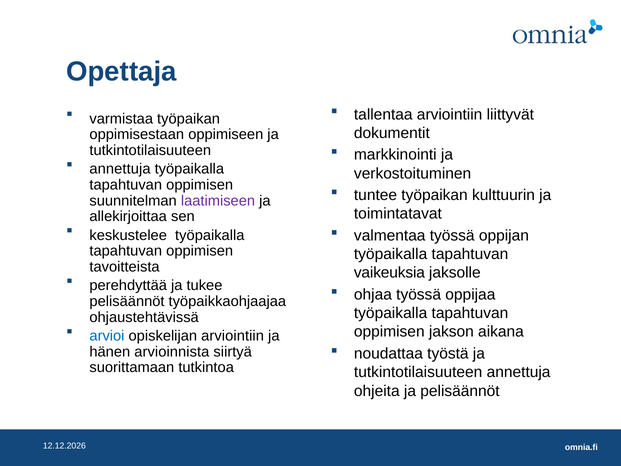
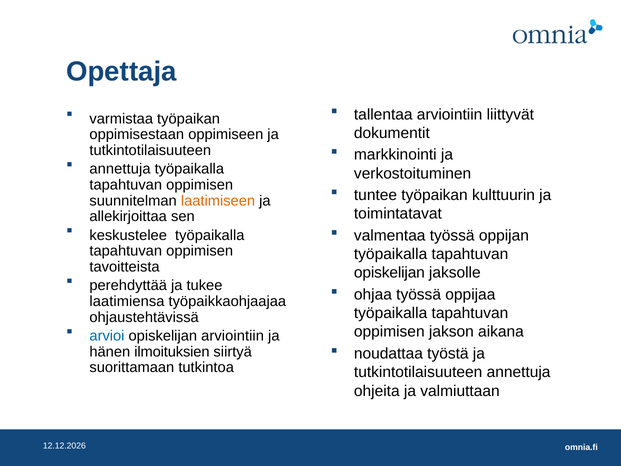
laatimiseen colour: purple -> orange (218, 201)
vaikeuksia: vaikeuksia -> opiskelijan (389, 273)
pelisäännöt: pelisäännöt -> laatimiensa (127, 301)
arvioinnista: arvioinnista -> ilmoituksien (172, 352)
ja pelisäännöt: pelisäännöt -> valmiuttaan (460, 391)
